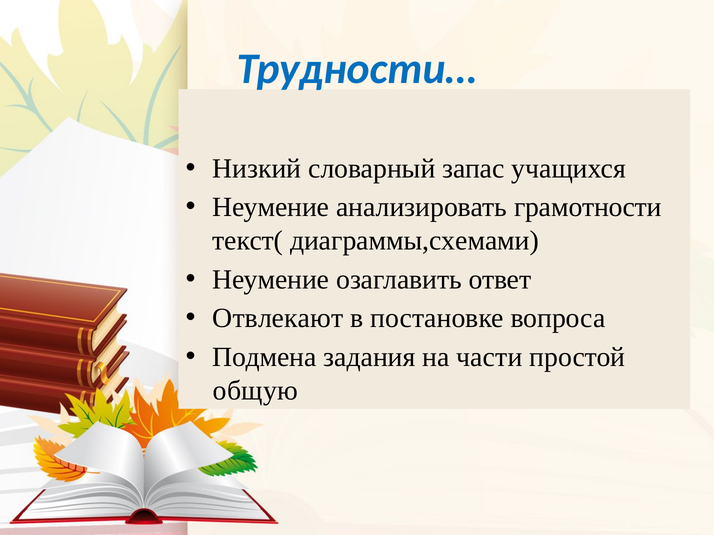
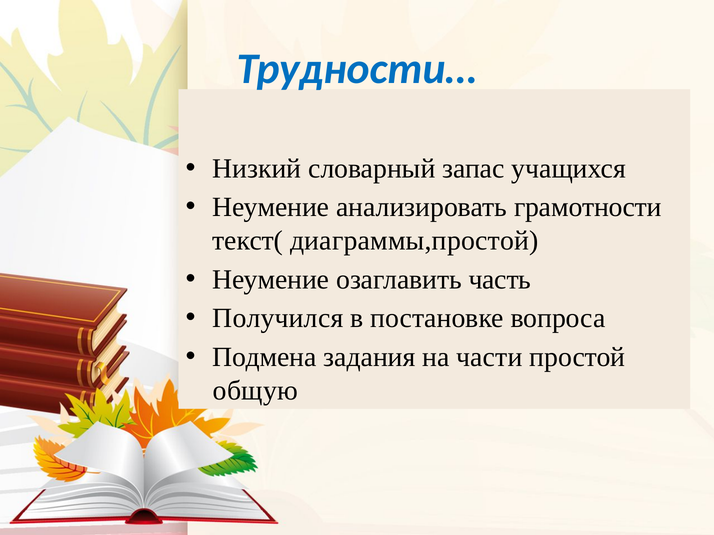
диаграммы,схемами: диаграммы,схемами -> диаграммы,простой (414, 241)
ответ: ответ -> часть (500, 280)
Отвлекают: Отвлекают -> Получился (278, 319)
